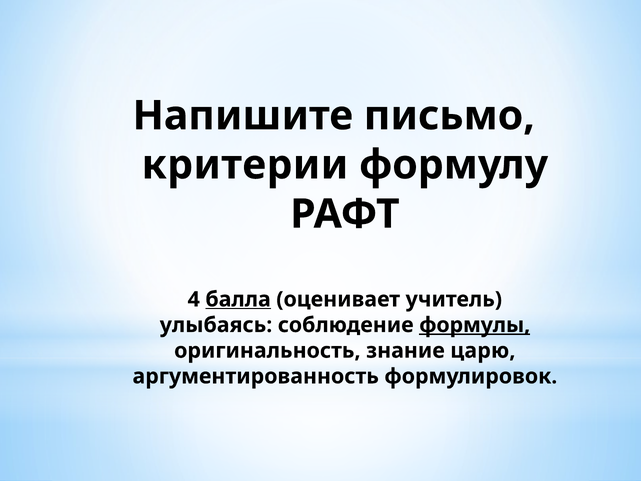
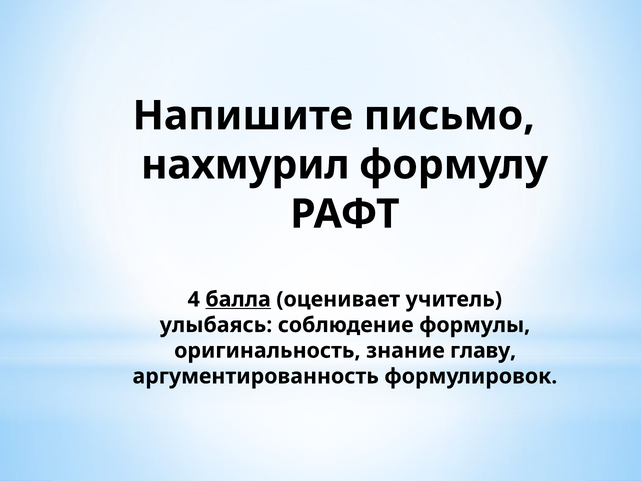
критерии: критерии -> нахмурил (245, 165)
формулы underline: present -> none (475, 325)
царю: царю -> главу (483, 350)
